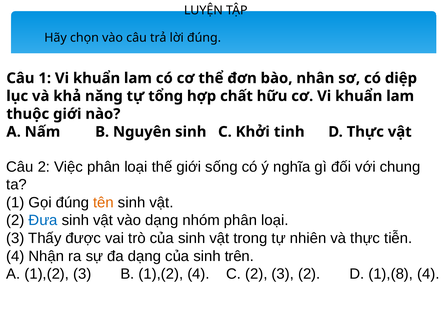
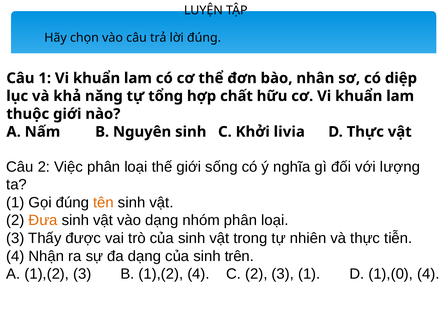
tinh: tinh -> livia (289, 132)
chung: chung -> lượng (400, 167)
Đưa colour: blue -> orange (43, 221)
3 2: 2 -> 1 (309, 274)
1),(8: 1),(8 -> 1),(0 (391, 274)
